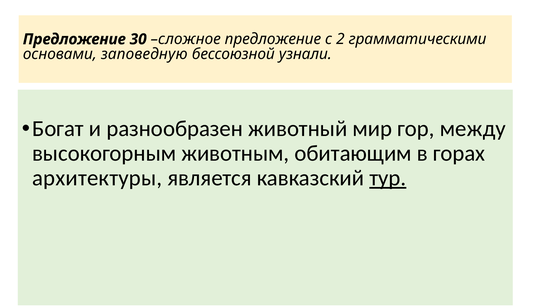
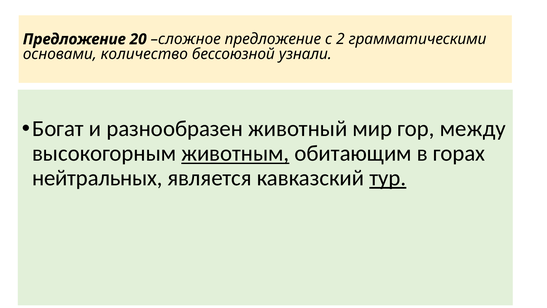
30: 30 -> 20 (138, 39)
заповедную: заповедную -> количество (144, 54)
животным underline: none -> present (235, 153)
архитектуры: архитектуры -> нейтральных (97, 178)
